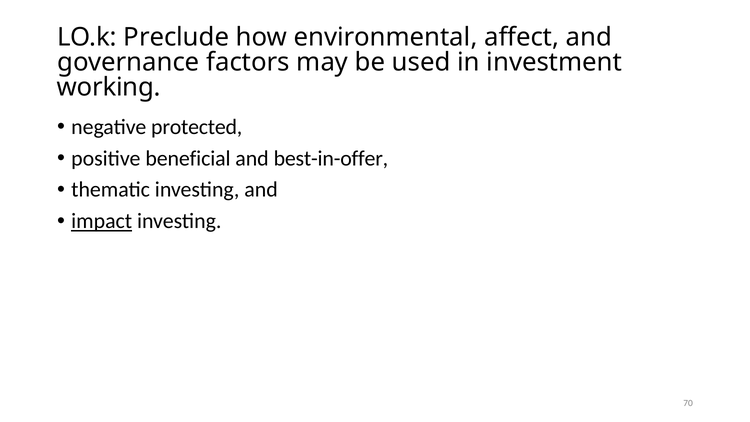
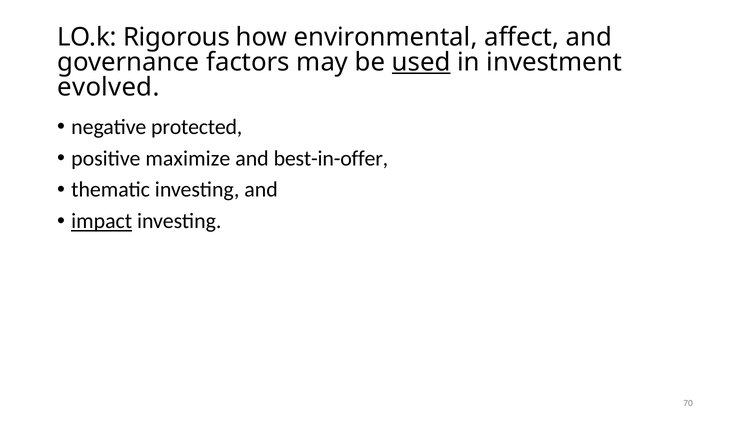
Preclude: Preclude -> Rigorous (176, 37)
used underline: none -> present (421, 62)
working: working -> evolved (108, 87)
beneficial: beneficial -> maximize (188, 158)
